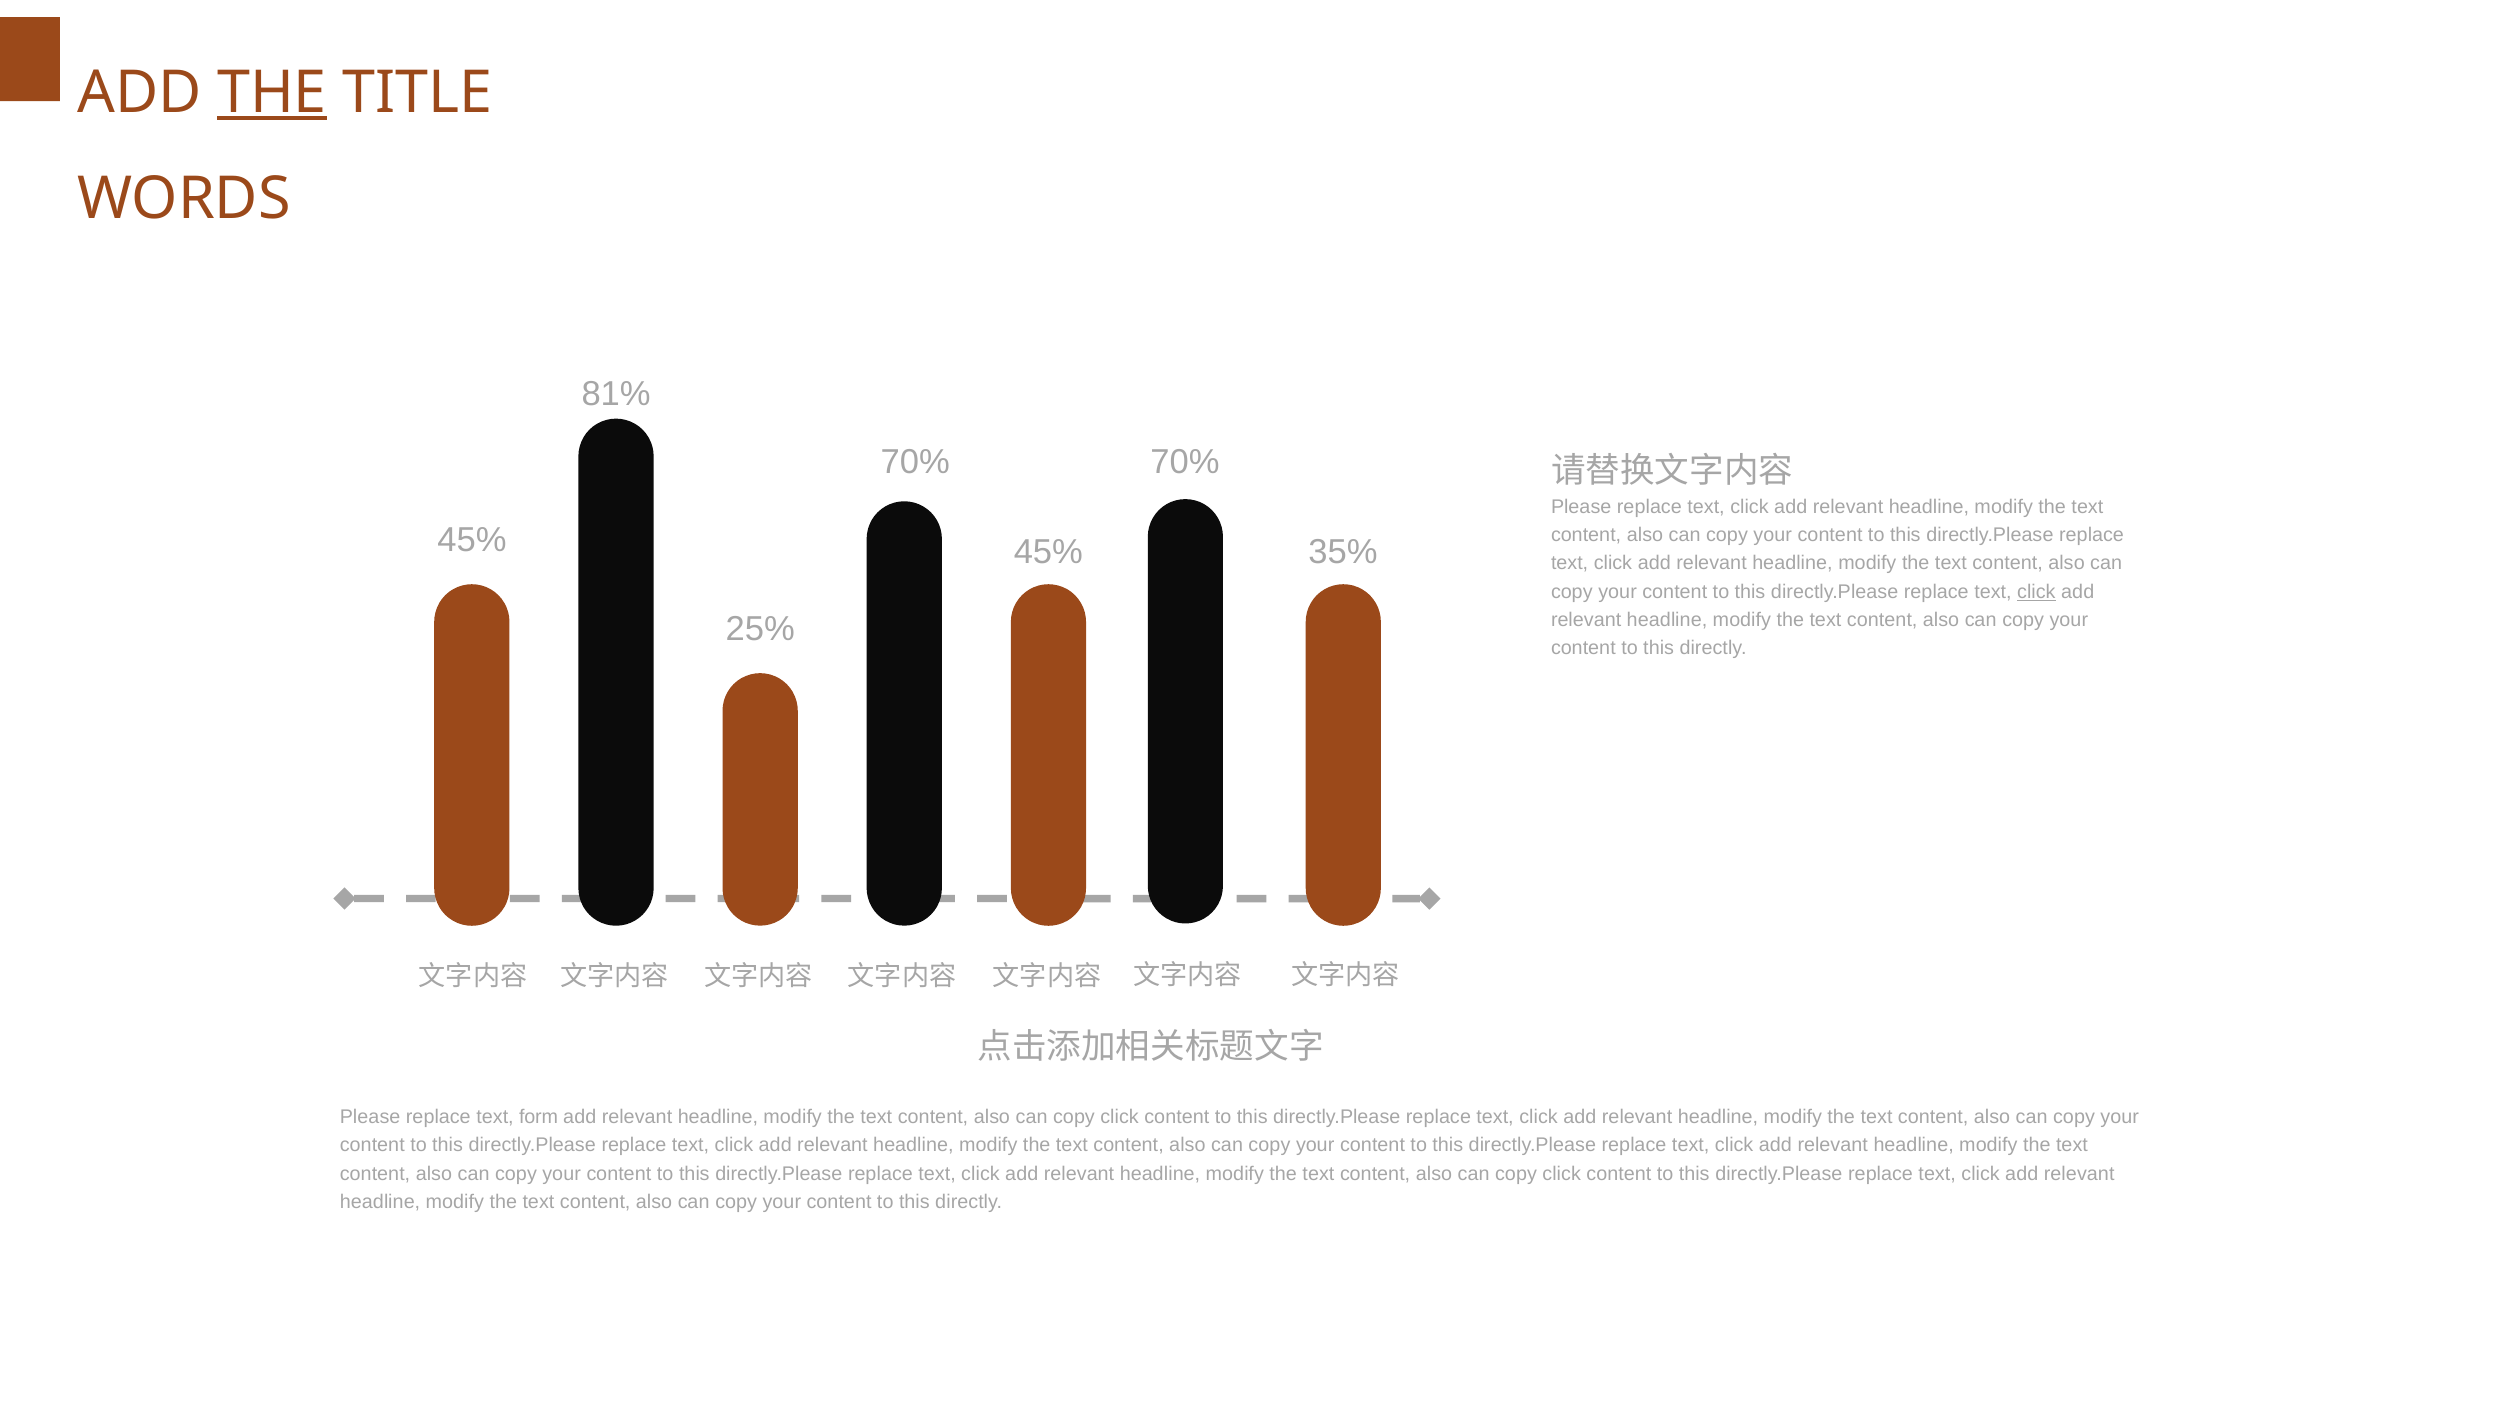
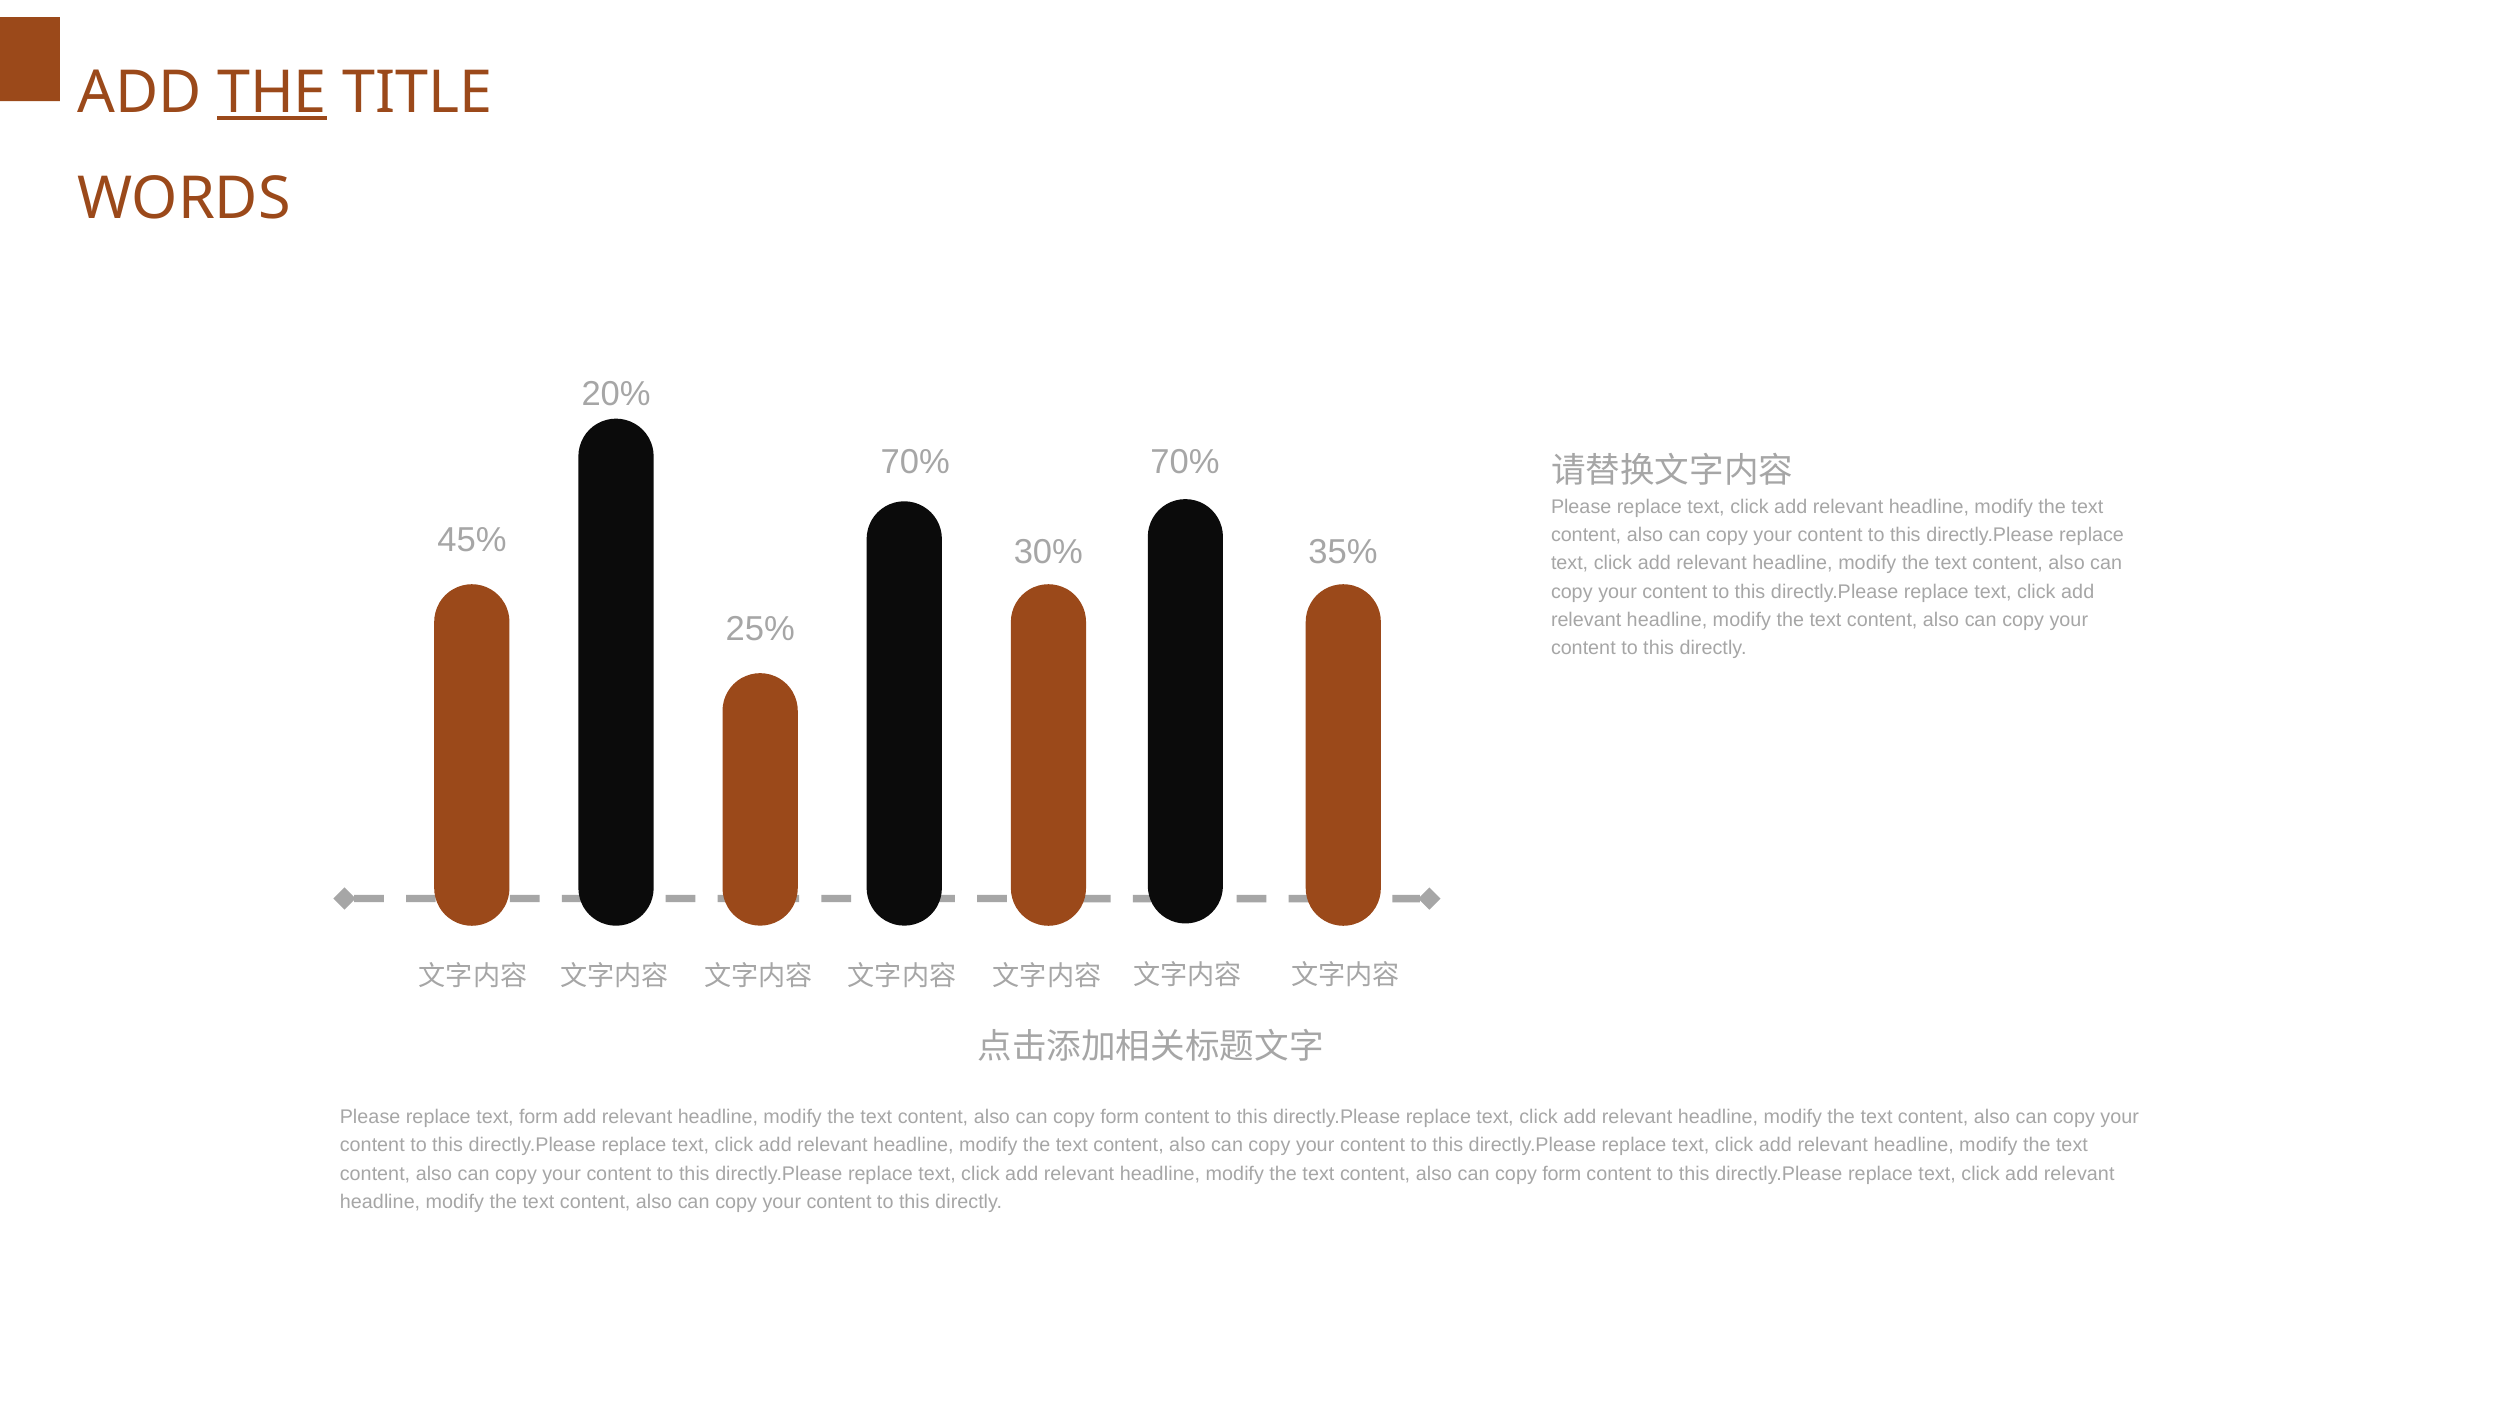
81%: 81% -> 20% (616, 394)
45%: 45% -> 30% (1048, 552)
click underline: present -> none (2036, 592)
click: click -> form (1120, 1117)
click: click -> form (1562, 1173)
